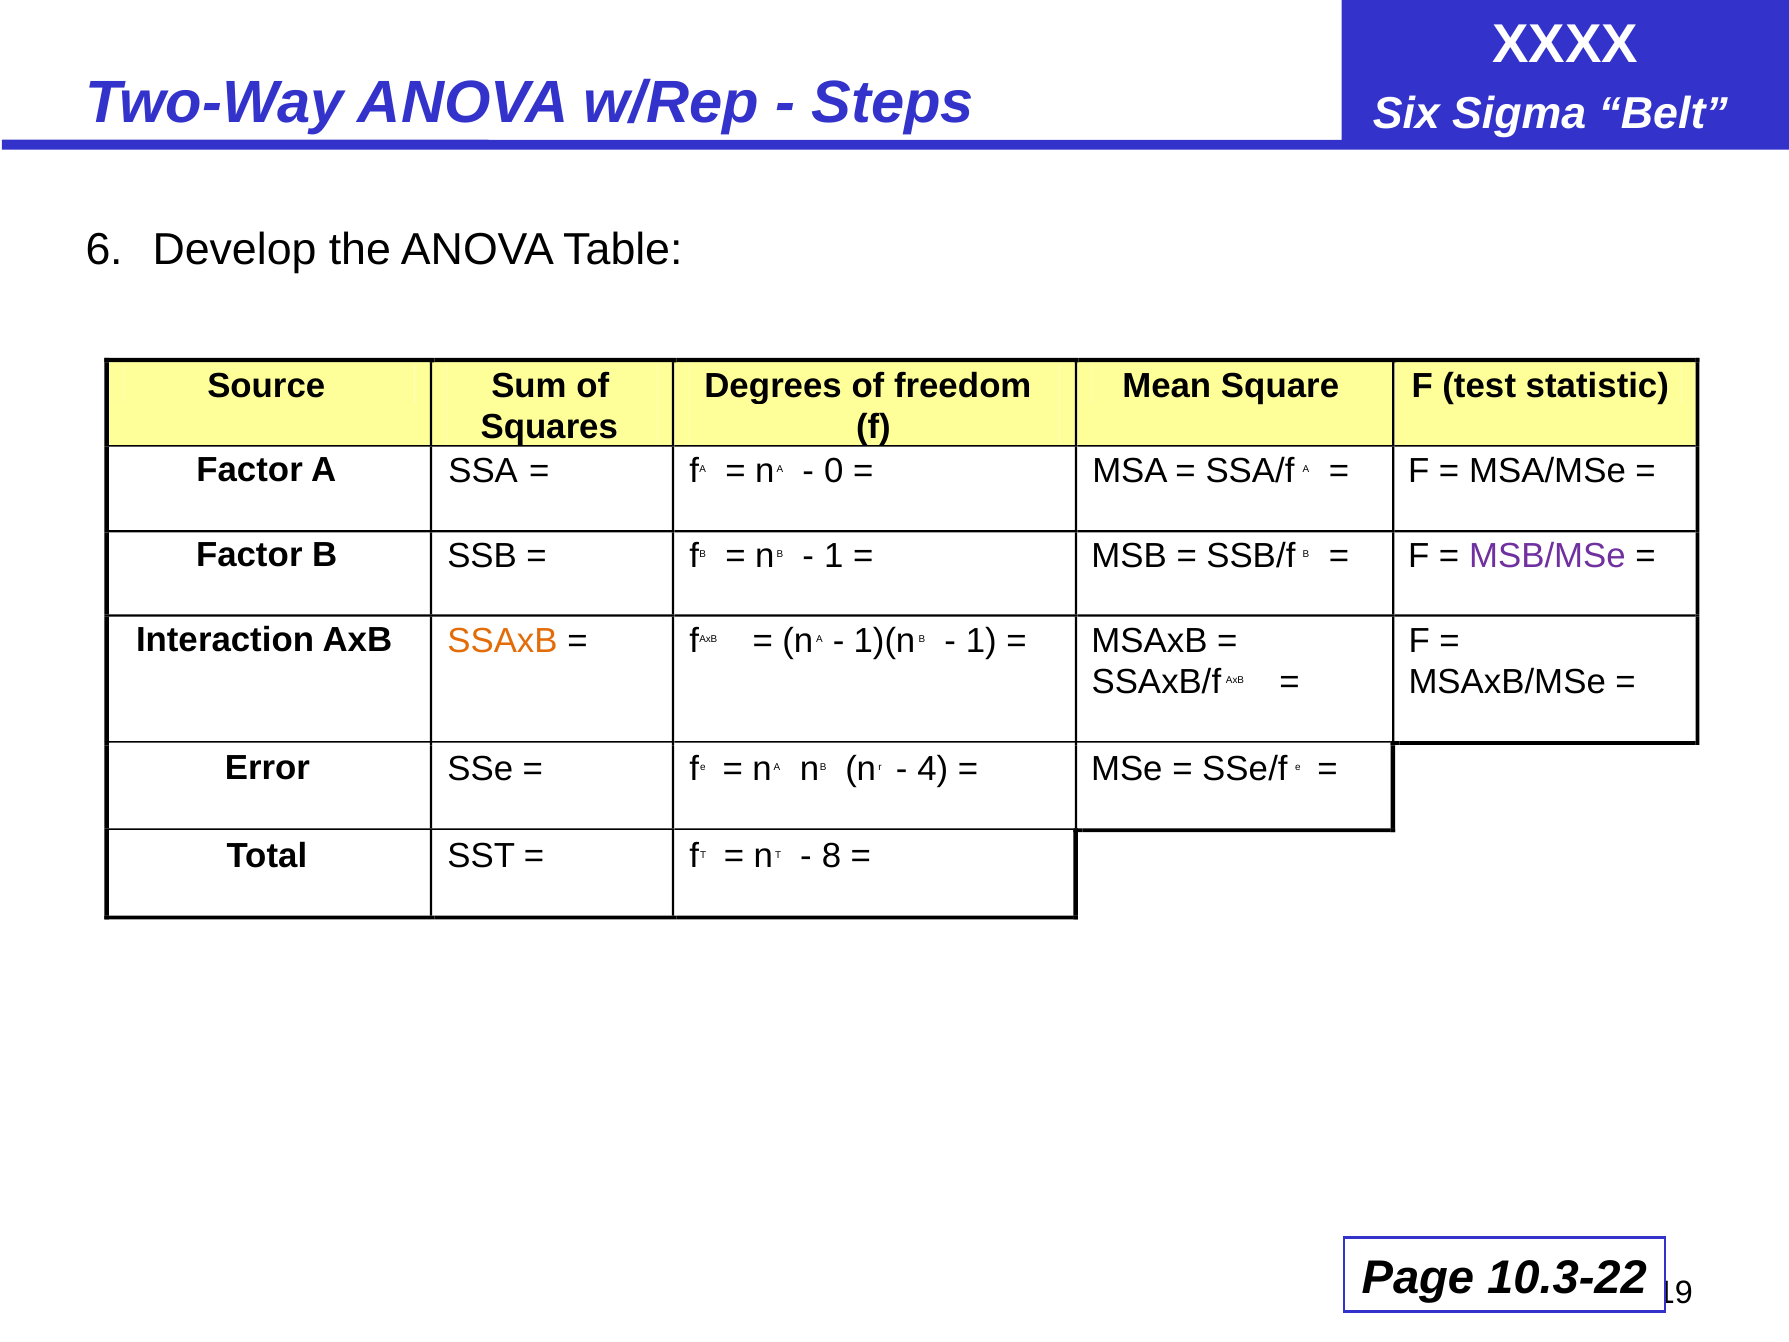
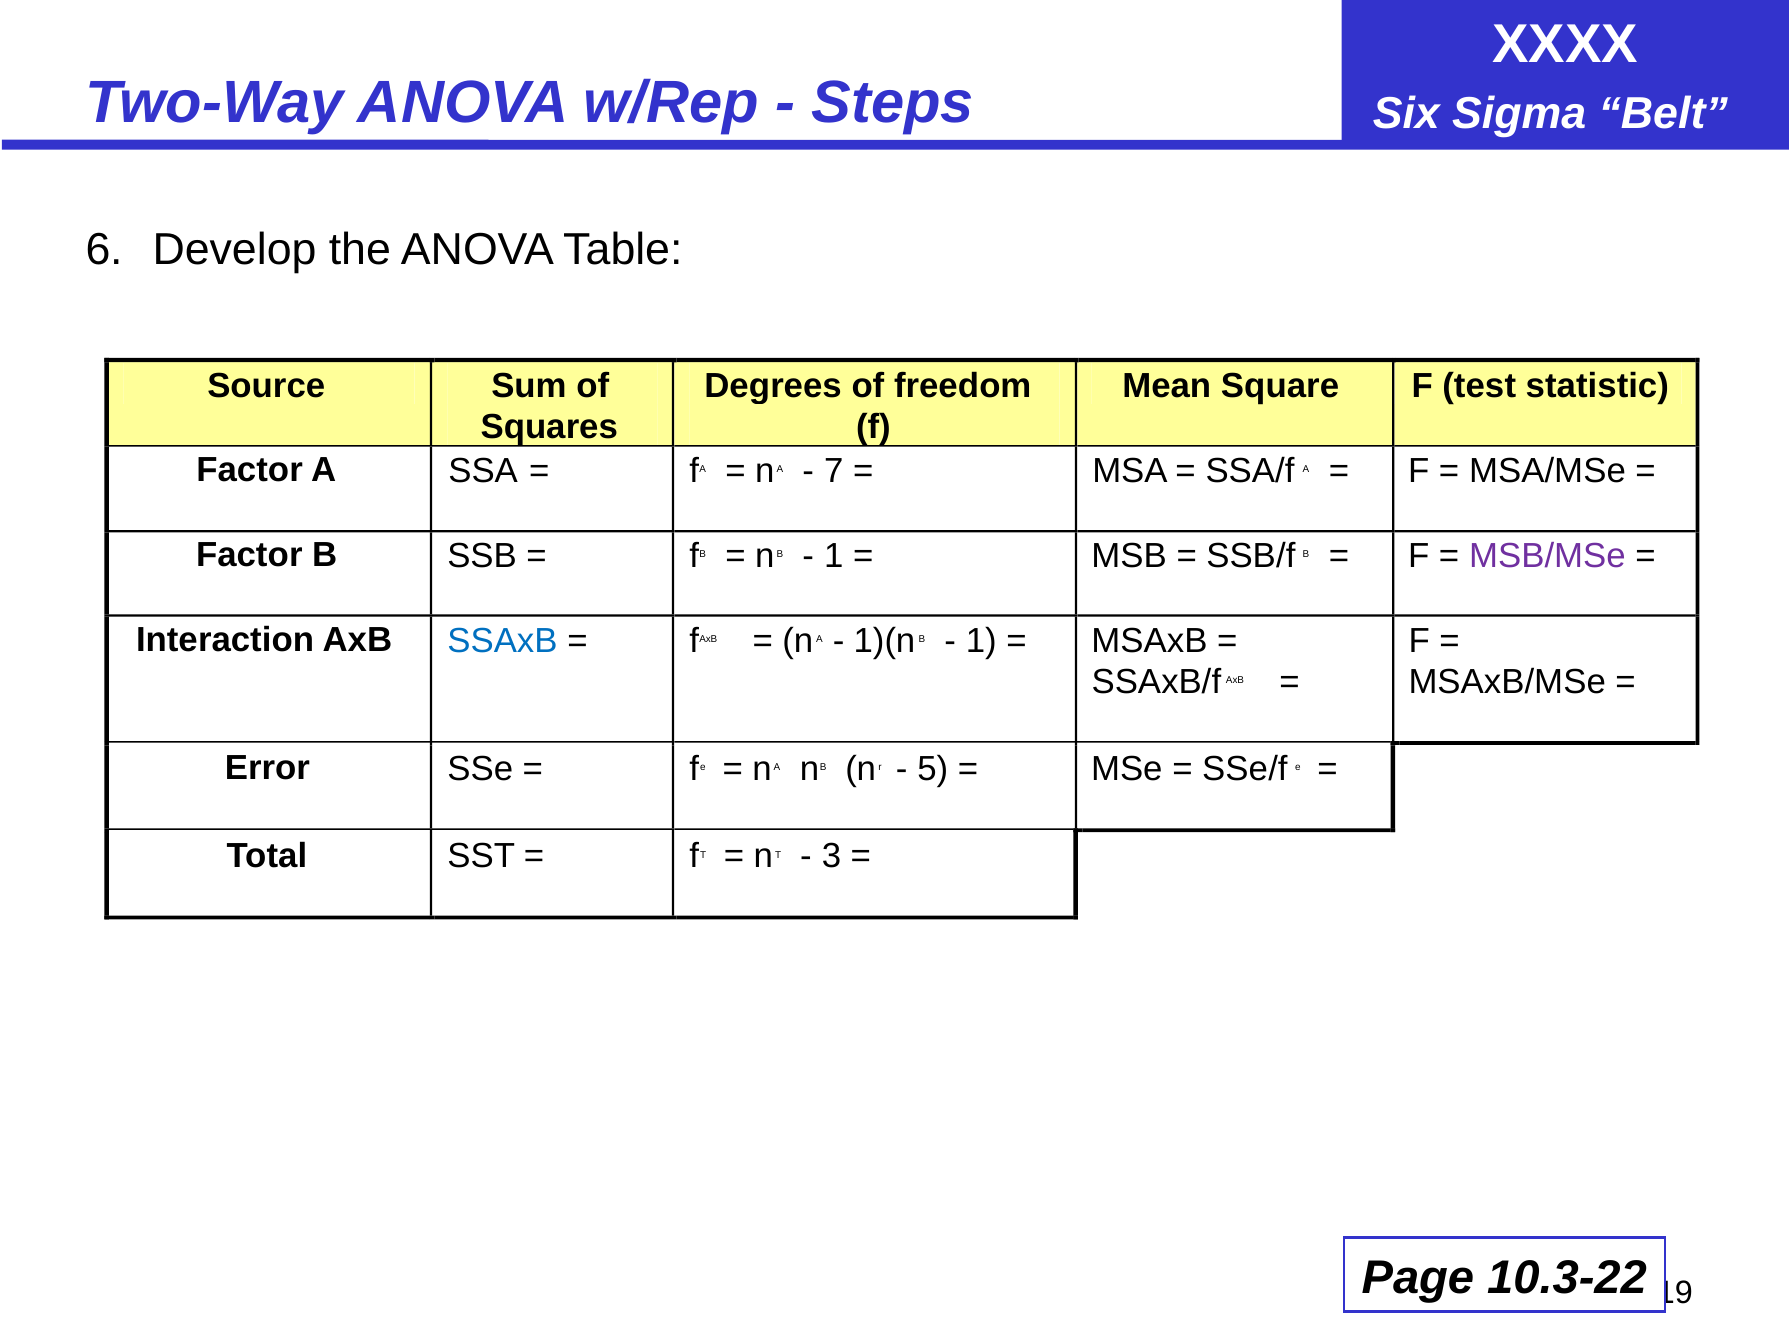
0: 0 -> 7 (834, 471)
SSAxB colour: orange -> blue (502, 641)
4: 4 -> 5 (933, 769)
8: 8 -> 3 (831, 856)
